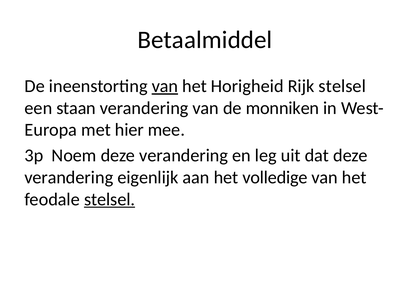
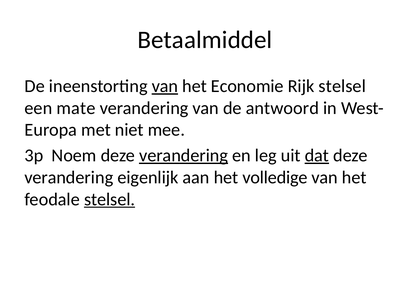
Horigheid: Horigheid -> Economie (247, 86)
staan: staan -> mate (76, 108)
monniken: monniken -> antwoord (282, 108)
hier: hier -> niet (129, 130)
verandering underline: none -> present (184, 155)
dat underline: none -> present (317, 155)
